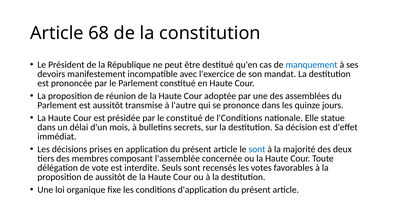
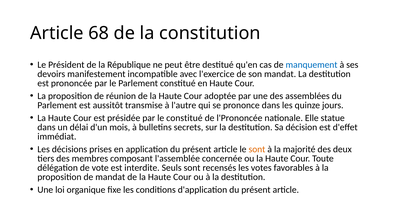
l'Conditions: l'Conditions -> l'Prononcée (239, 118)
sont colour: blue -> orange (257, 149)
de aussitôt: aussitôt -> mandat (110, 177)
